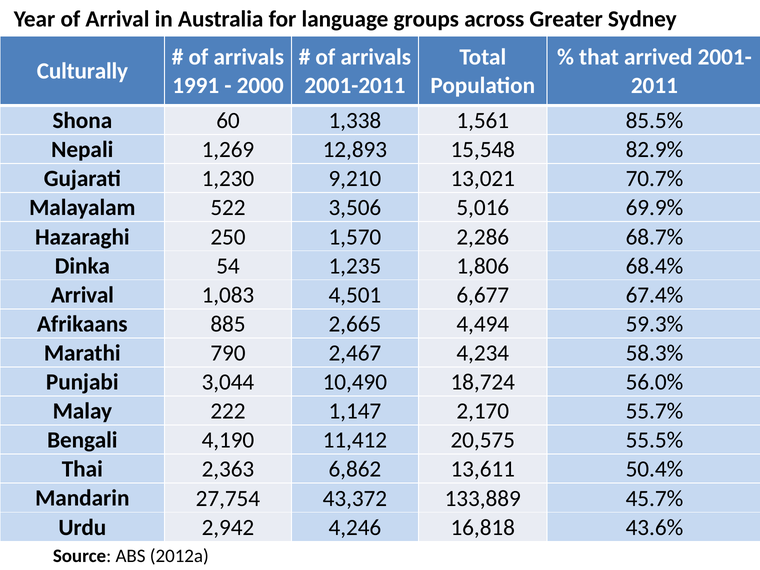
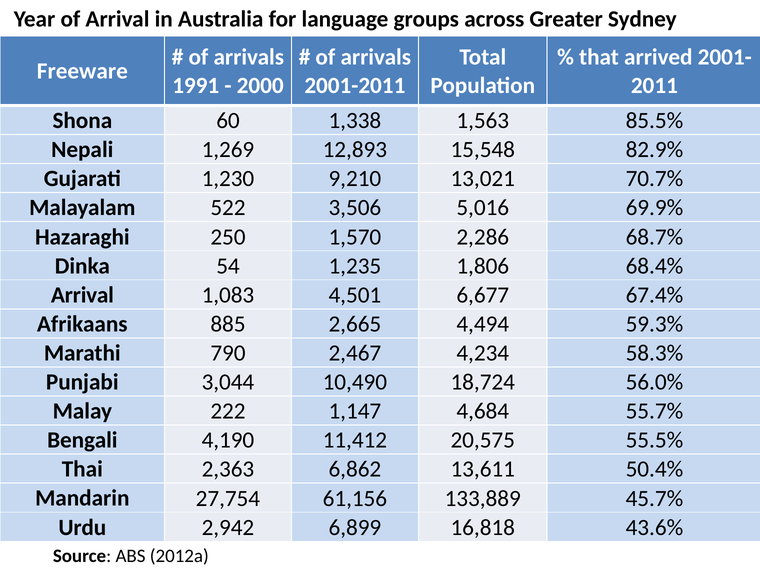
Culturally: Culturally -> Freeware (82, 71)
1,561: 1,561 -> 1,563 (483, 121)
2,170: 2,170 -> 4,684 (483, 411)
43,372: 43,372 -> 61,156 (355, 498)
4,246: 4,246 -> 6,899 (355, 527)
